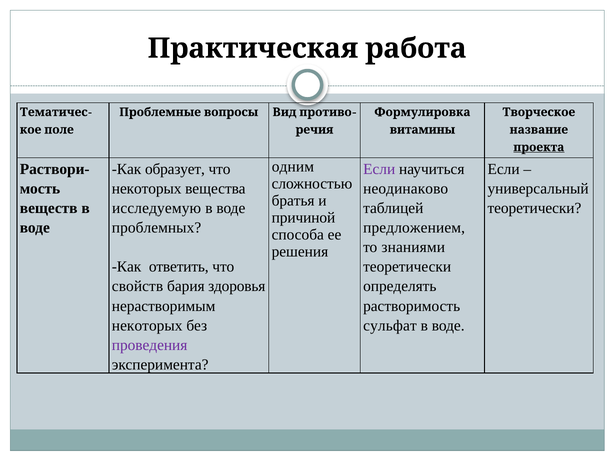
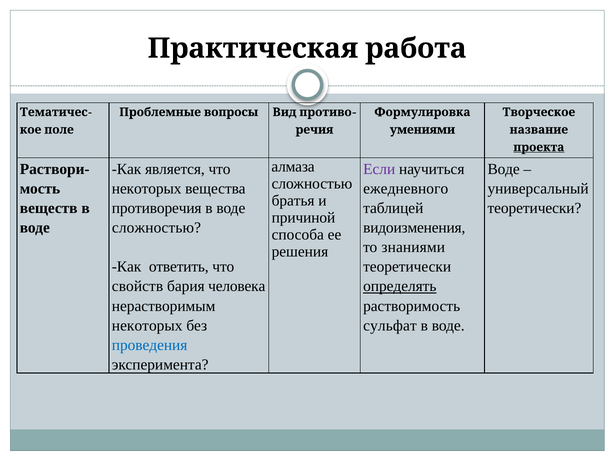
витамины: витамины -> умениями (422, 130)
одним: одним -> алмаза (293, 167)
образует: образует -> является (175, 169)
Если: Если -> Воде (504, 169)
неодинаково: неодинаково -> ежедневного (406, 189)
исследуемую: исследуемую -> противоречия (157, 208)
проблемных: проблемных -> сложностью (156, 228)
предложением: предложением -> видоизменения (414, 228)
здоровья: здоровья -> человека (237, 287)
определять underline: none -> present (400, 287)
проведения colour: purple -> blue (150, 345)
